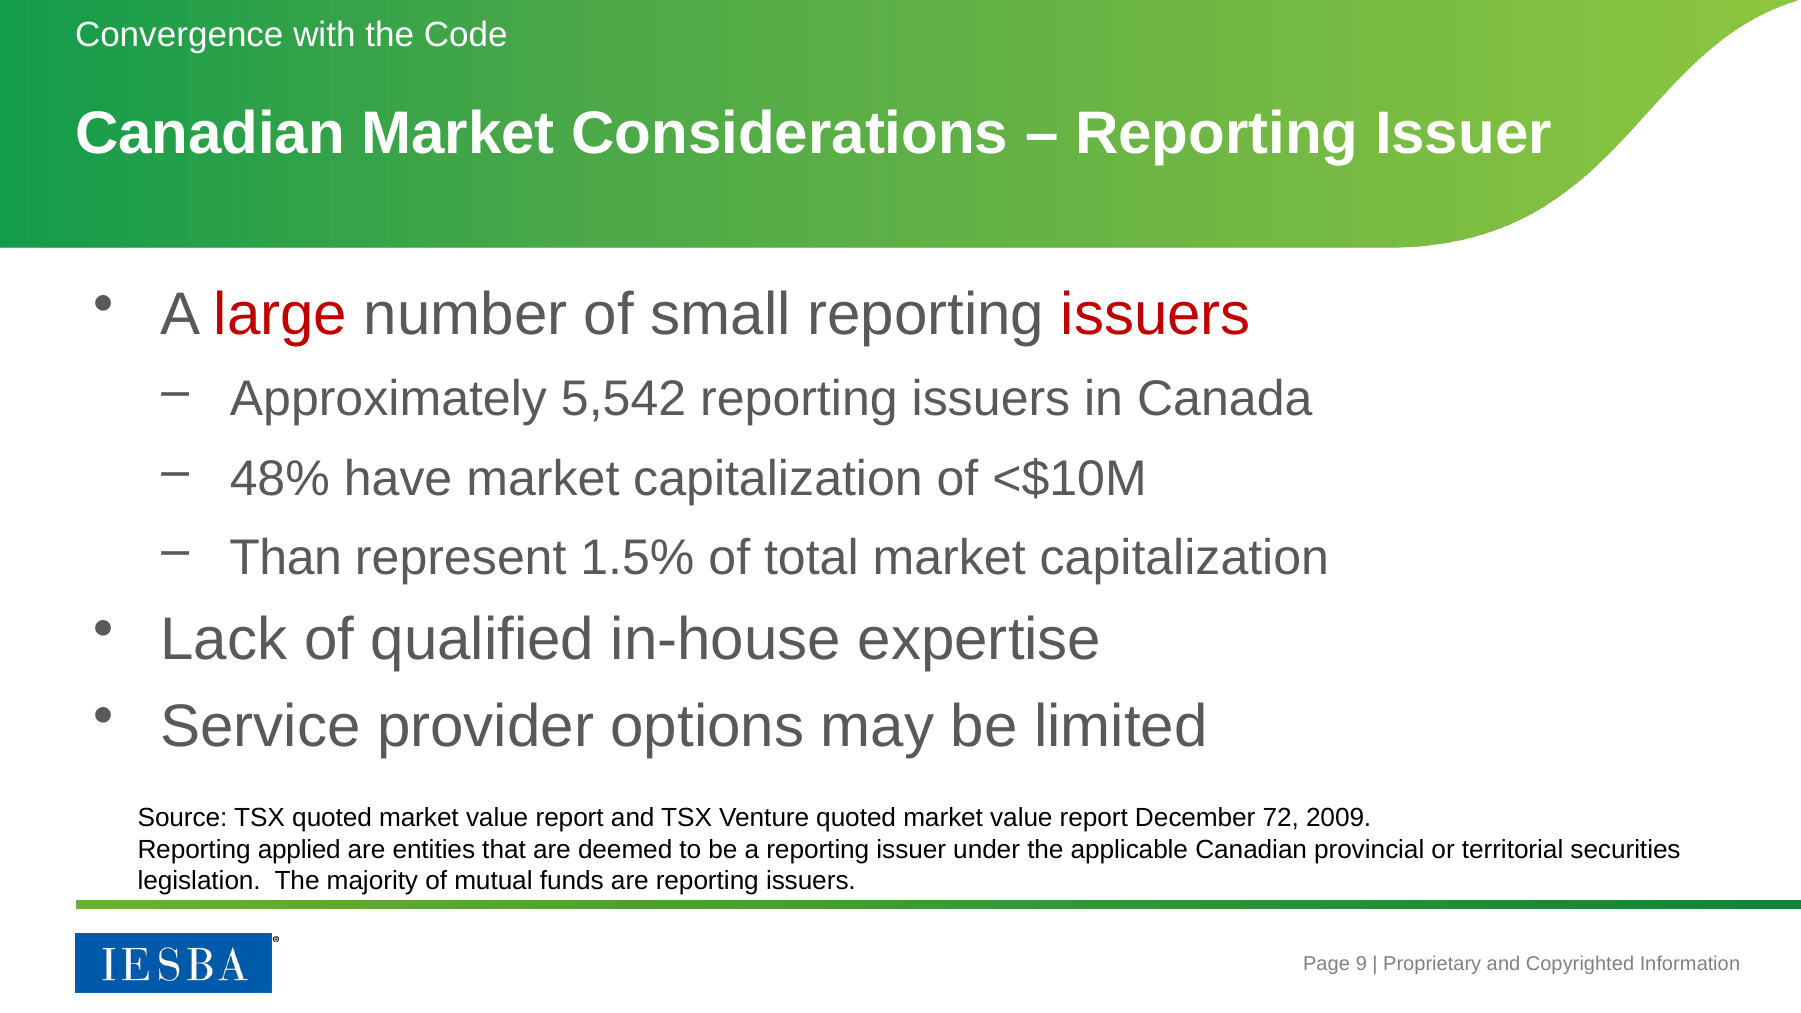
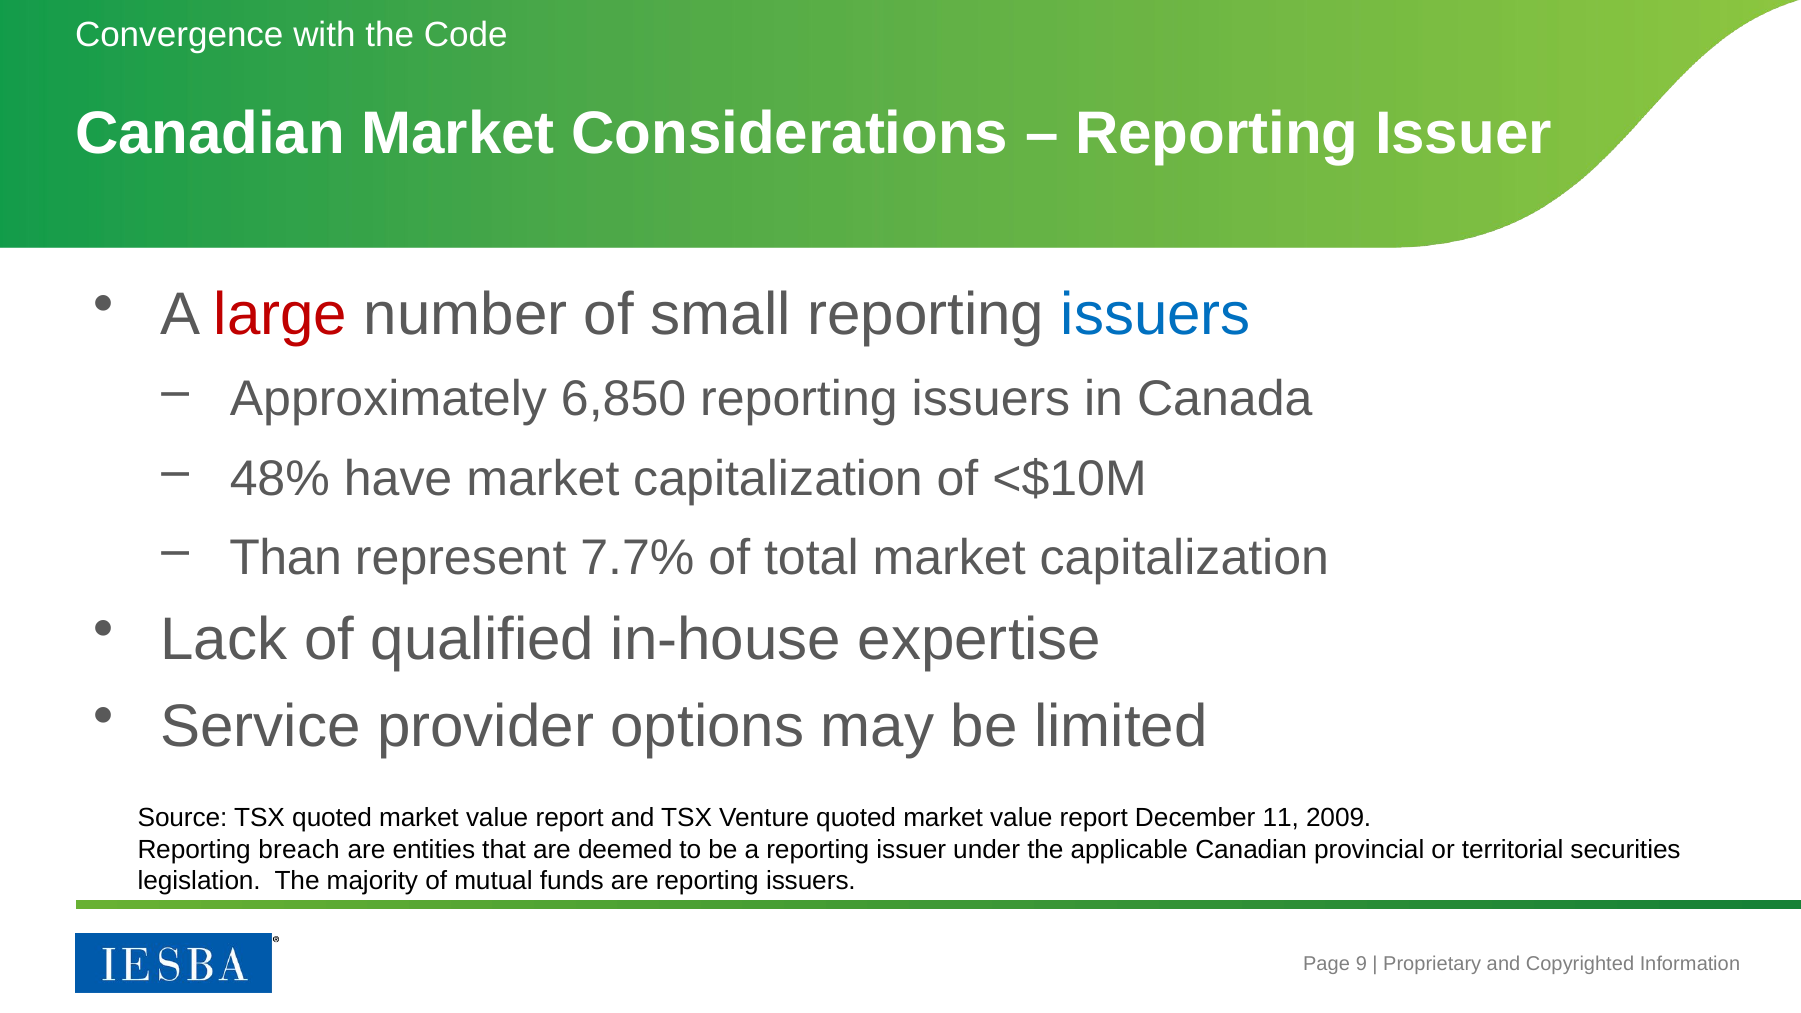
issuers colour: red -> blue (1156, 314)
5,542: 5,542 -> 6,850 (624, 399)
1.5%: 1.5% -> 7.7% (637, 558)
72: 72 -> 11 (1281, 818)
applied: applied -> breach (299, 850)
